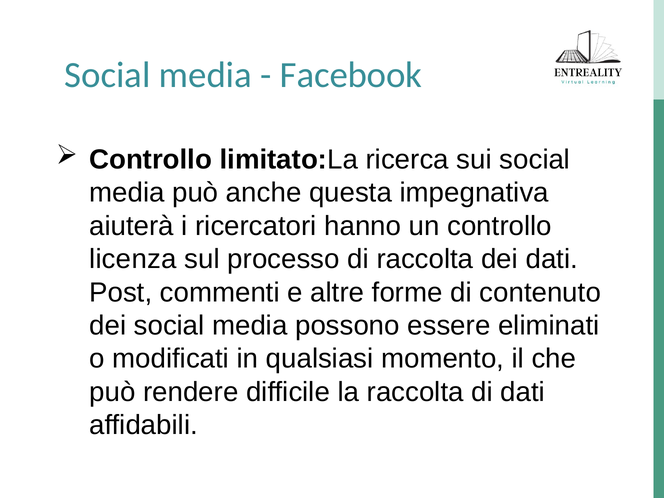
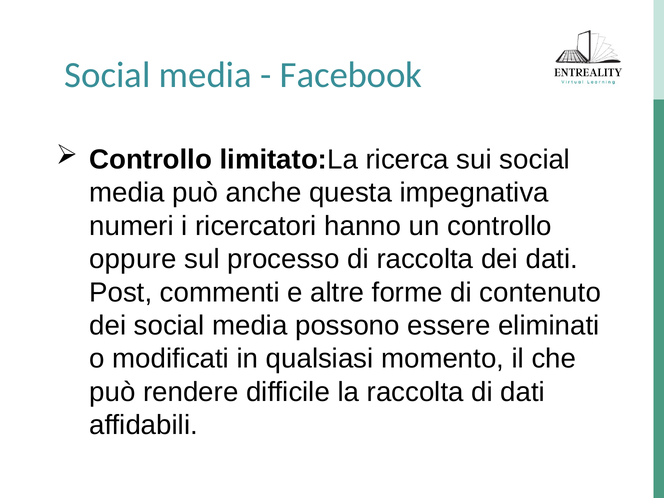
aiuterà: aiuterà -> numeri (132, 226)
licenza: licenza -> oppure (133, 259)
